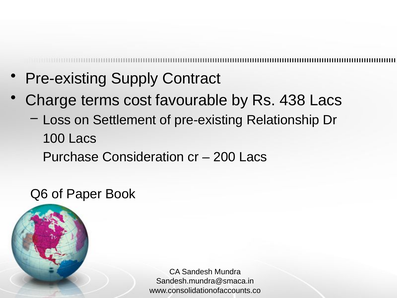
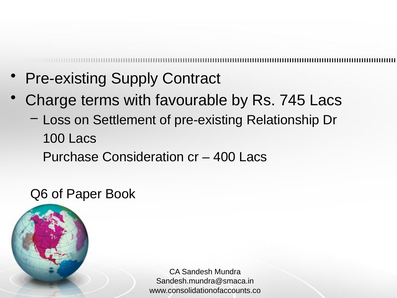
cost: cost -> with (138, 100)
438: 438 -> 745 (292, 100)
200: 200 -> 400 (224, 157)
